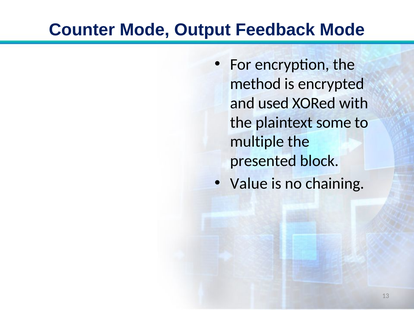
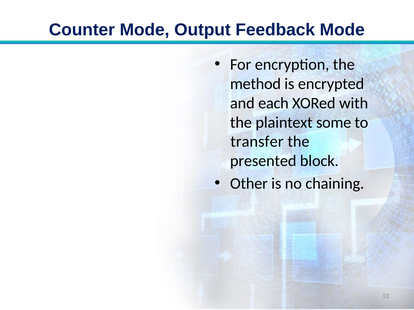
used: used -> each (273, 103)
multiple: multiple -> transfer (257, 142)
Value: Value -> Other (249, 184)
